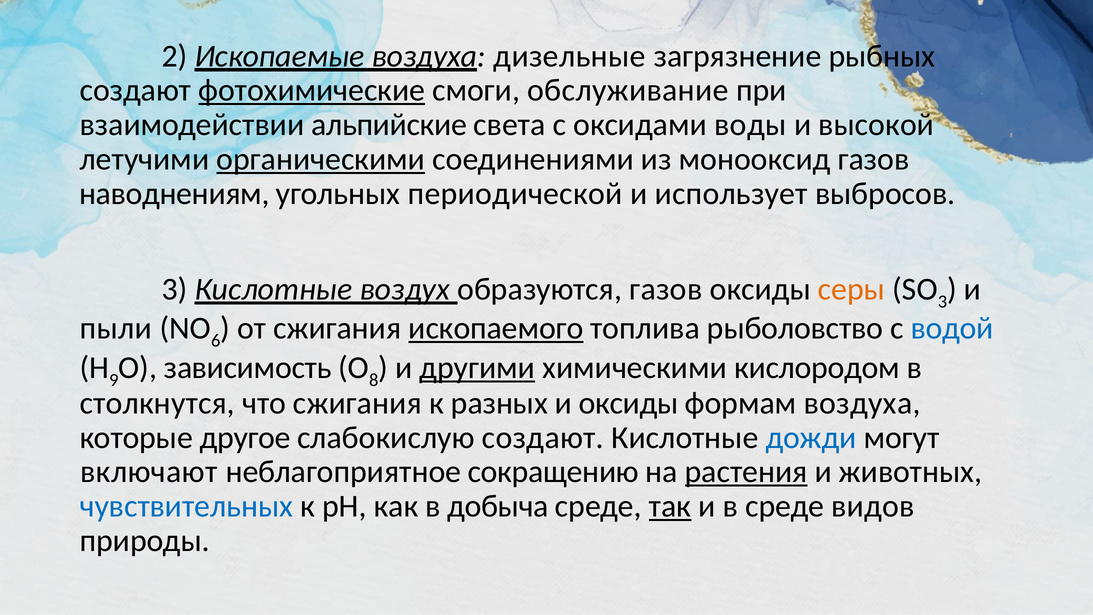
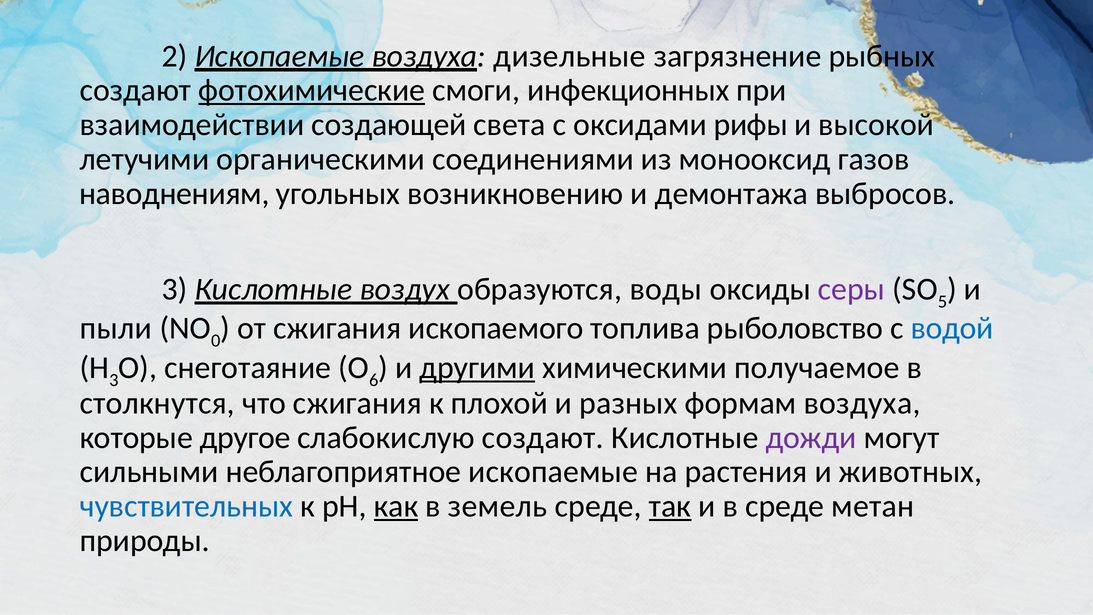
обслуживание: обслуживание -> инфекционных (628, 90)
альпийские: альпийские -> создающей (389, 125)
воды: воды -> рифы (751, 125)
органическими underline: present -> none (321, 159)
периодической: периодической -> возникновению (515, 194)
использует: использует -> демонтажа (731, 194)
образуются газов: газов -> воды (666, 289)
серы colour: orange -> purple (852, 289)
3: 3 -> 5 (942, 302)
6: 6 -> 0 (216, 341)
ископаемого underline: present -> none (496, 328)
9: 9 -> 3 (114, 380)
зависимость: зависимость -> снеготаяние (248, 368)
8: 8 -> 6 (374, 380)
кислородом: кислородом -> получаемое (817, 368)
разных: разных -> плохой (499, 403)
и оксиды: оксиды -> разных (628, 403)
дожди colour: blue -> purple (811, 437)
включают: включают -> сильными (149, 472)
неблагоприятное сокращению: сокращению -> ископаемые (553, 472)
растения underline: present -> none (746, 472)
как underline: none -> present (396, 506)
добыча: добыча -> земель (498, 506)
видов: видов -> метан (873, 506)
